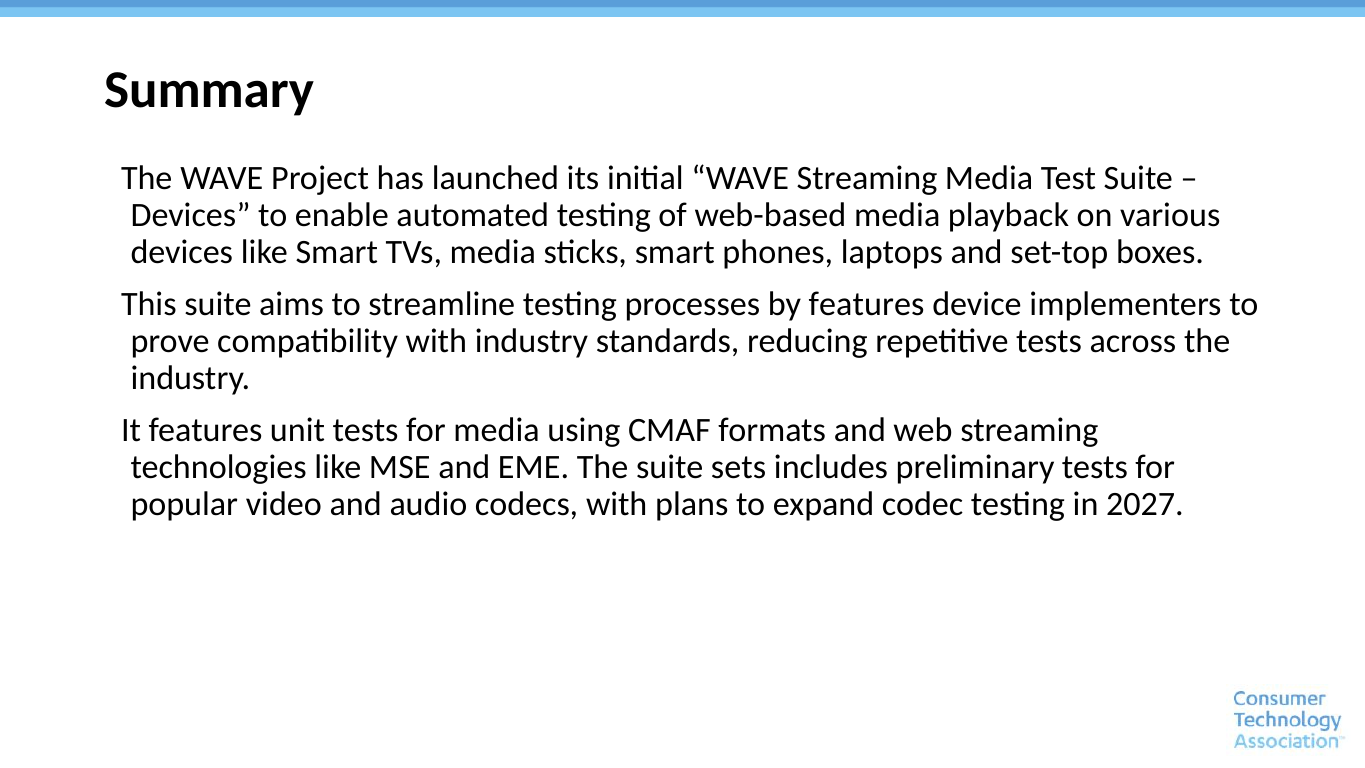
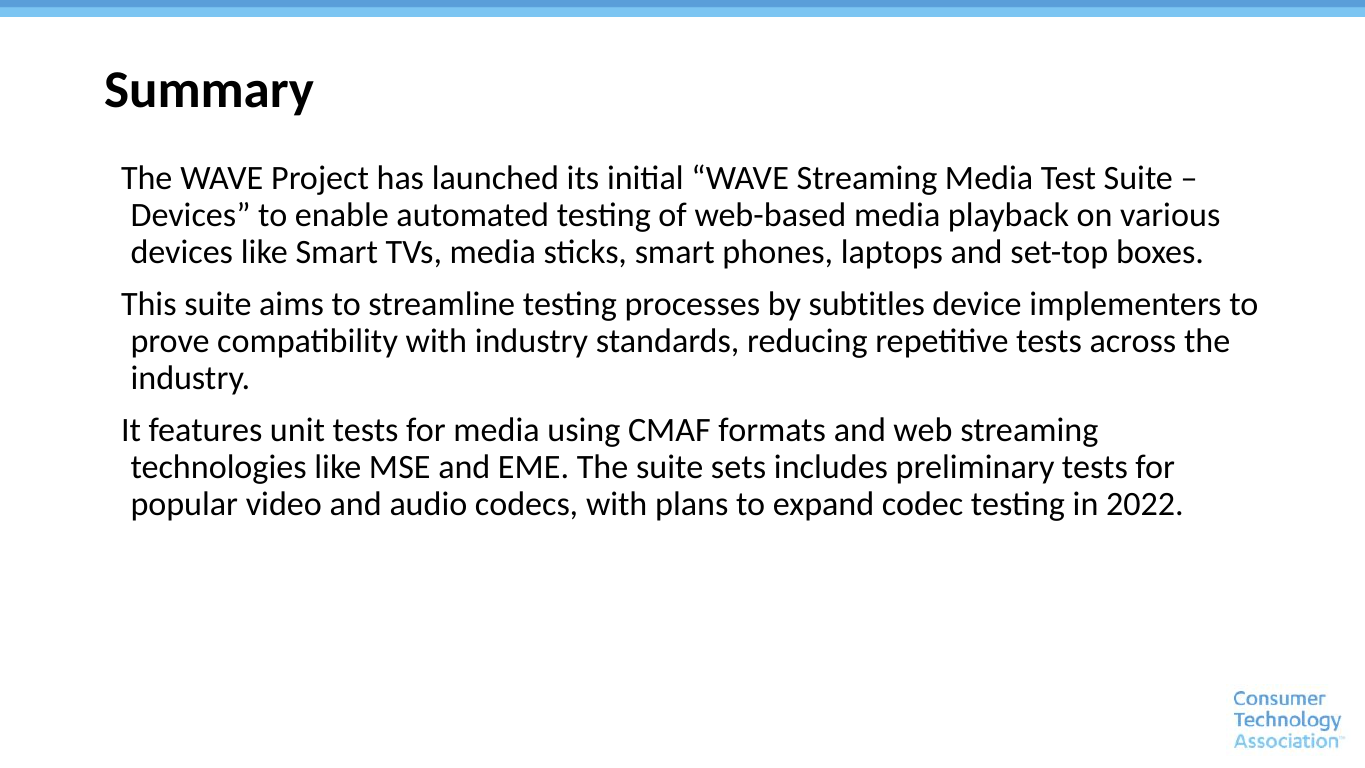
by features: features -> subtitles (867, 304)
2027: 2027 -> 2022 (1145, 504)
